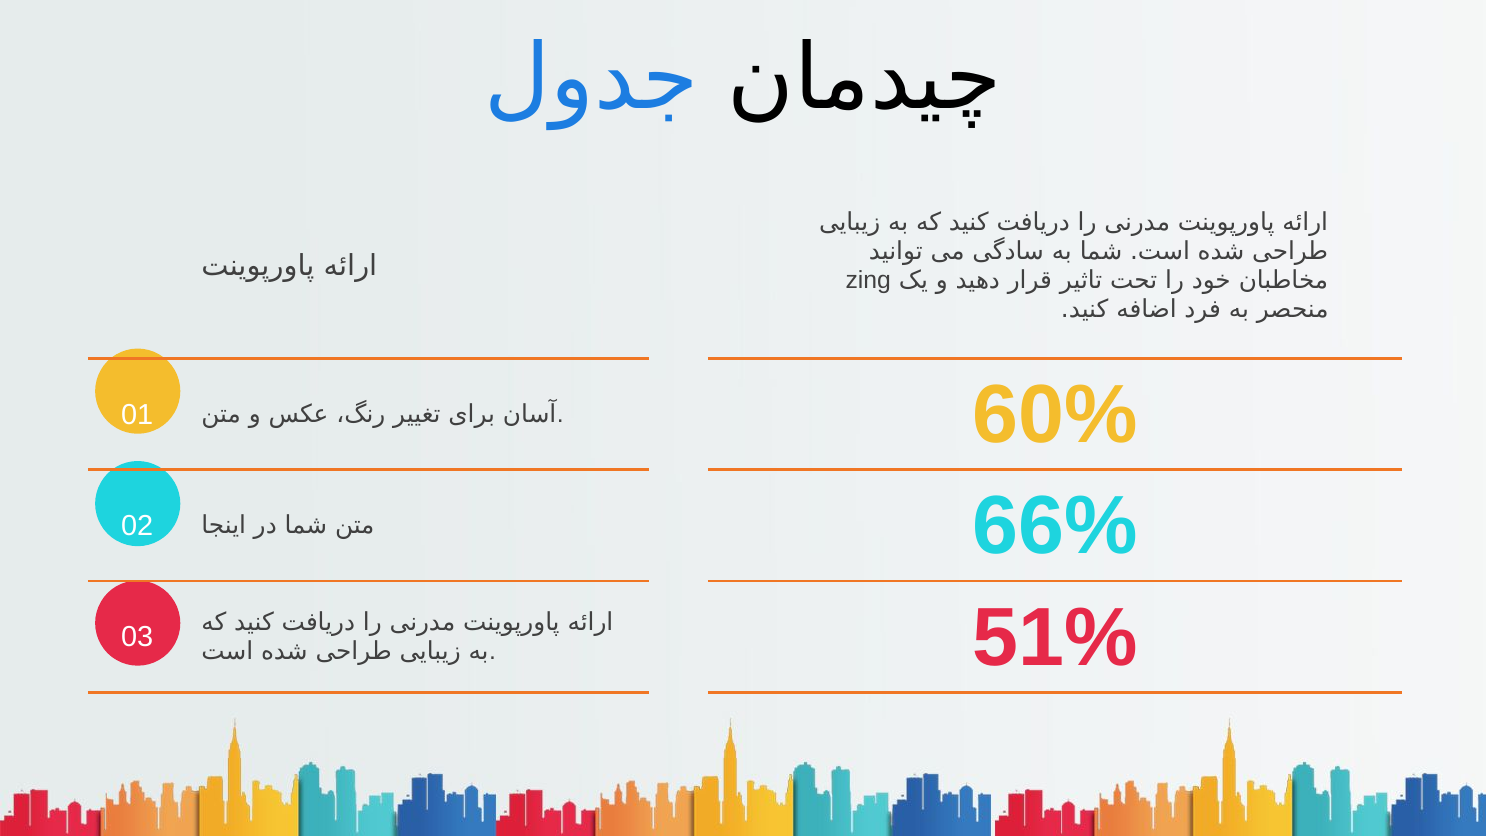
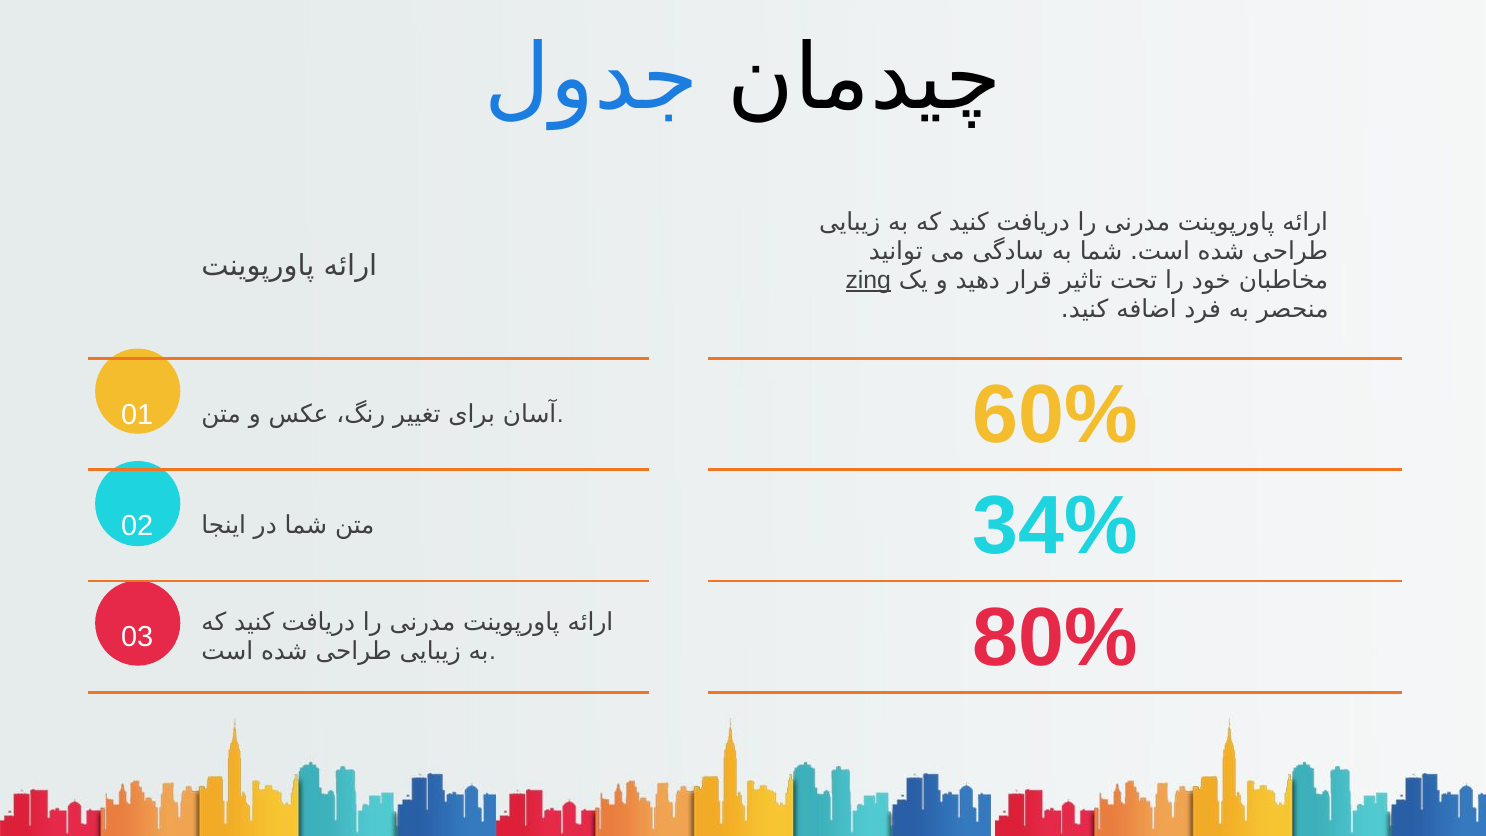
zing underline: none -> present (868, 280)
66%: 66% -> 34% (1055, 527)
51%: 51% -> 80% (1055, 638)
